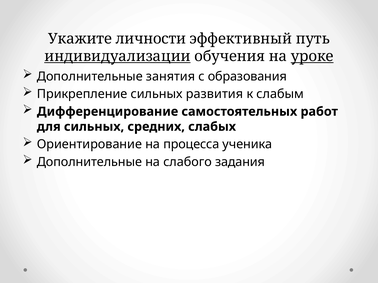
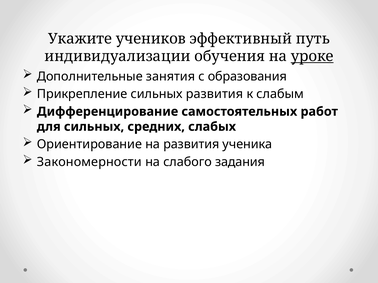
личности: личности -> учеников (151, 39)
индивидуализации underline: present -> none (117, 56)
на процесса: процесса -> развития (191, 145)
Дополнительные: Дополнительные -> Закономерности (89, 162)
